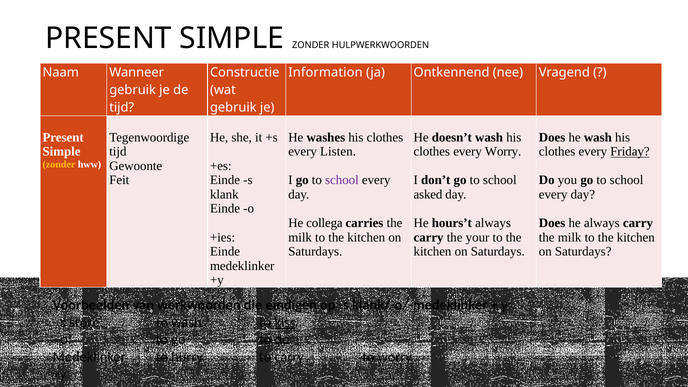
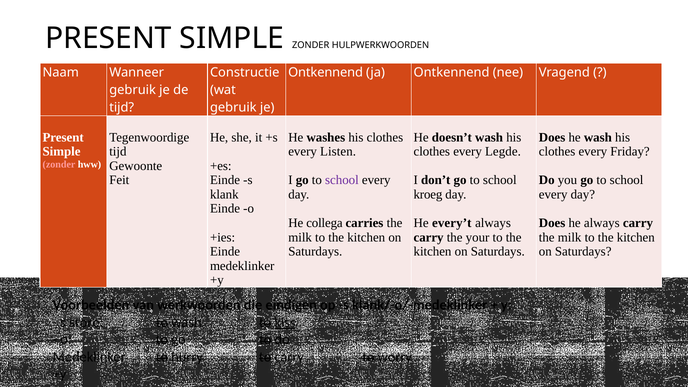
Information: Information -> Ontkennend (326, 73)
every Worry: Worry -> Legde (503, 152)
Friday underline: present -> none (630, 152)
zonder colour: yellow -> pink (59, 164)
asked: asked -> kroeg (428, 194)
hours’t: hours’t -> every’t (452, 223)
